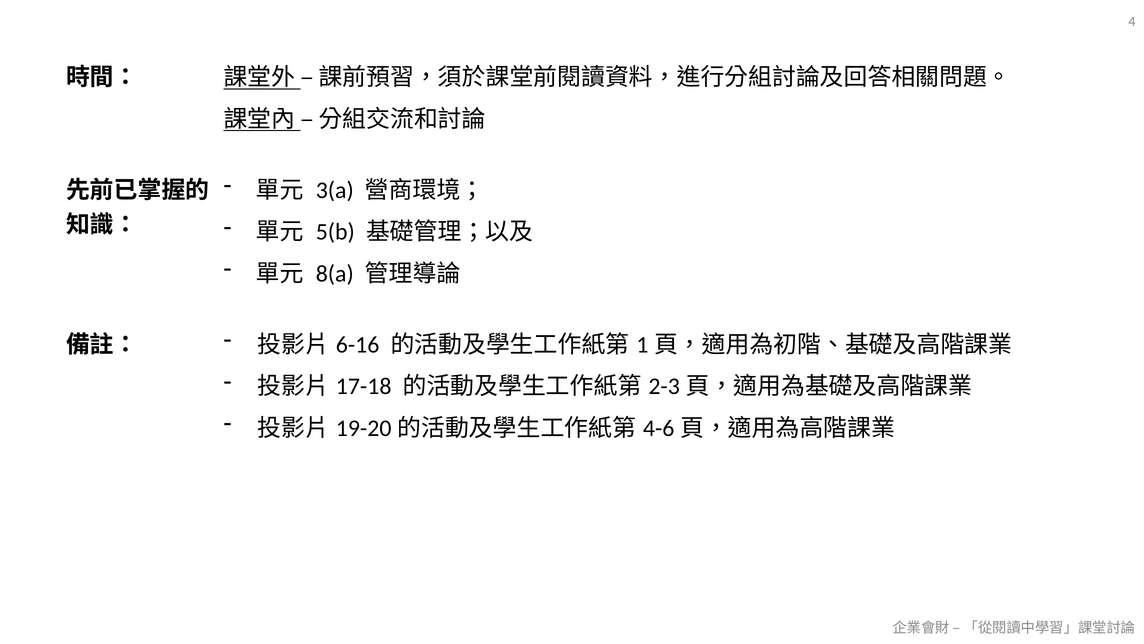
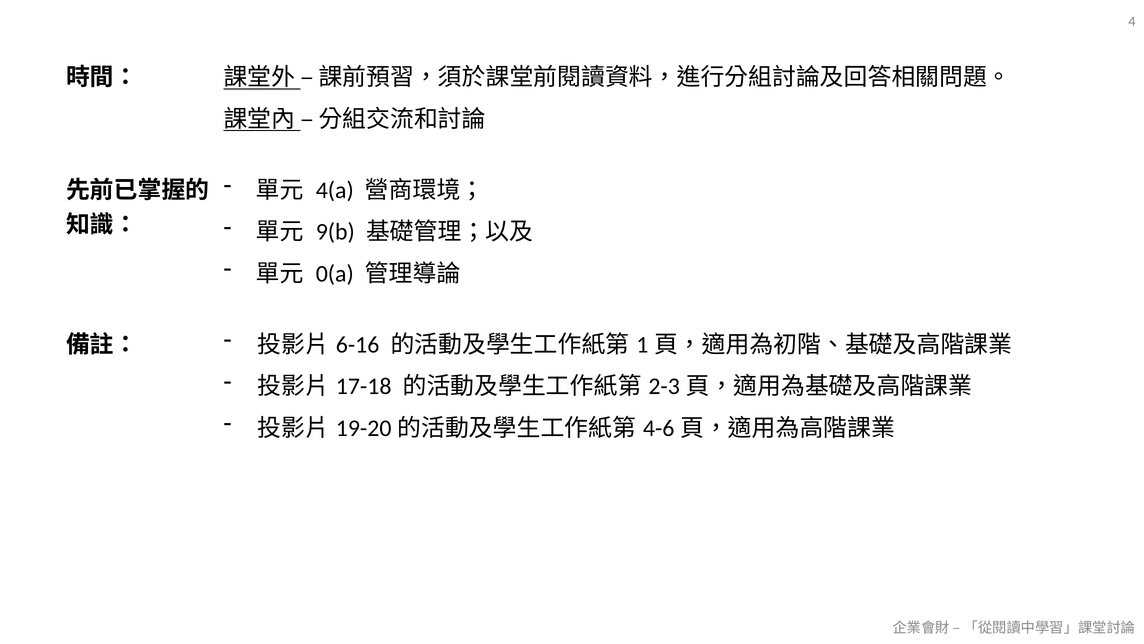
3(a: 3(a -> 4(a (335, 190)
5(b: 5(b -> 9(b (335, 232)
8(a: 8(a -> 0(a (335, 274)
